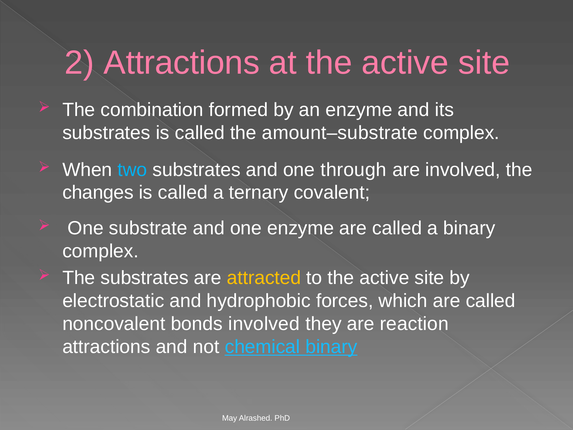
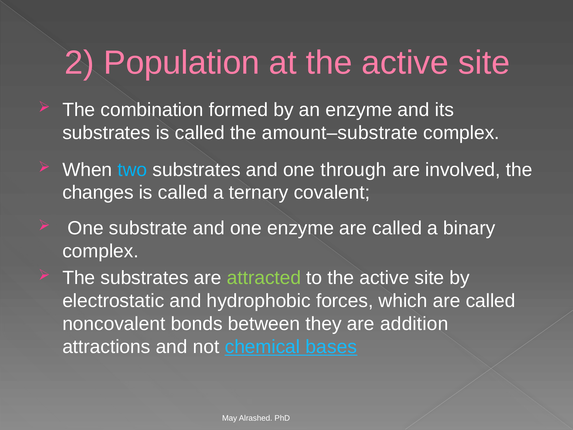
2 Attractions: Attractions -> Population (182, 63)
attracted colour: yellow -> light green (264, 278)
bonds involved: involved -> between (264, 324)
reaction: reaction -> addition (414, 324)
chemical binary: binary -> bases (331, 347)
